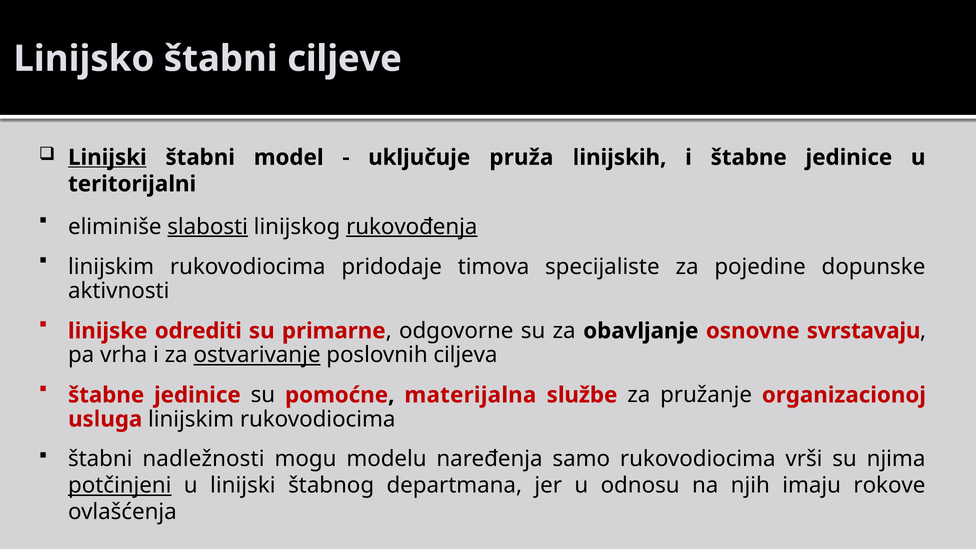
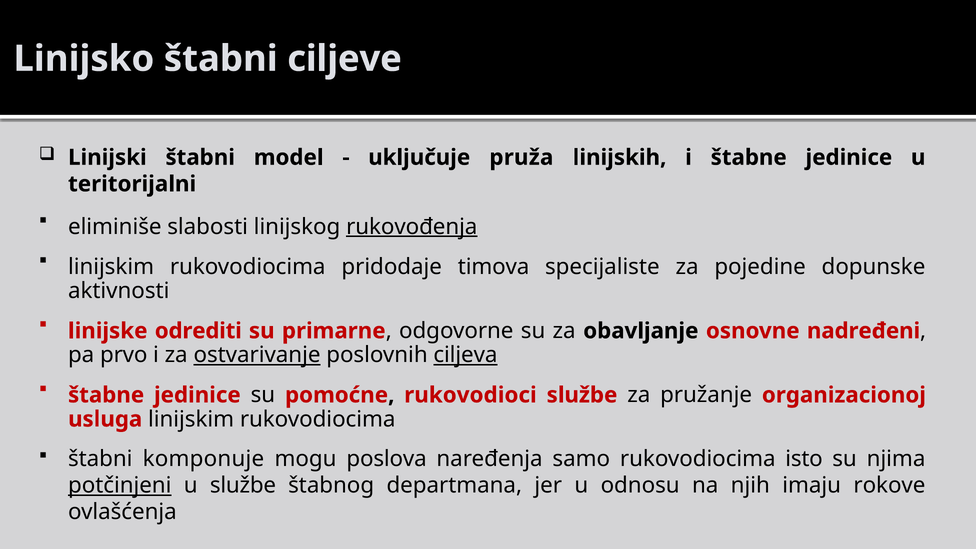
Linijski underline: present -> none (107, 157)
slabosti underline: present -> none (208, 227)
svrstavaju: svrstavaju -> nadređeni (864, 331)
vrha: vrha -> prvo (124, 355)
ciljeva underline: none -> present (465, 355)
materijalna: materijalna -> rukovodioci (470, 395)
nadležnosti: nadležnosti -> komponuje (203, 459)
modelu: modelu -> poslova (387, 459)
vrši: vrši -> isto (804, 459)
u linijski: linijski -> službe (243, 486)
